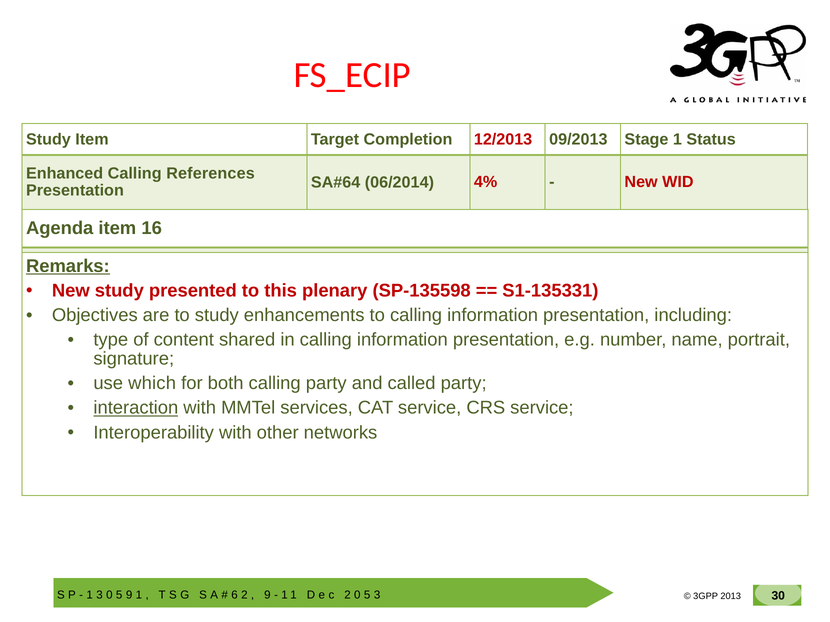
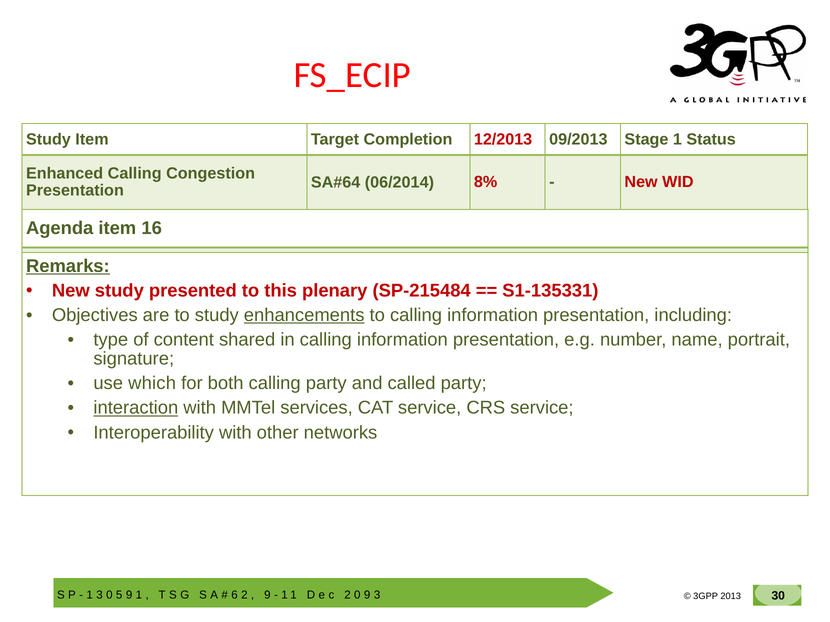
References: References -> Congestion (211, 174)
4%: 4% -> 8% (486, 182)
SP-135598: SP-135598 -> SP-215484 (422, 291)
enhancements underline: none -> present (304, 315)
5: 5 -> 9 (367, 595)
